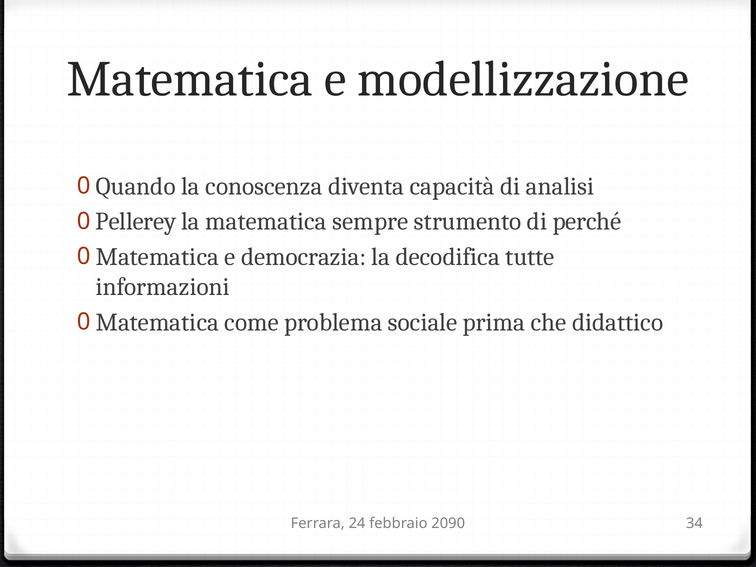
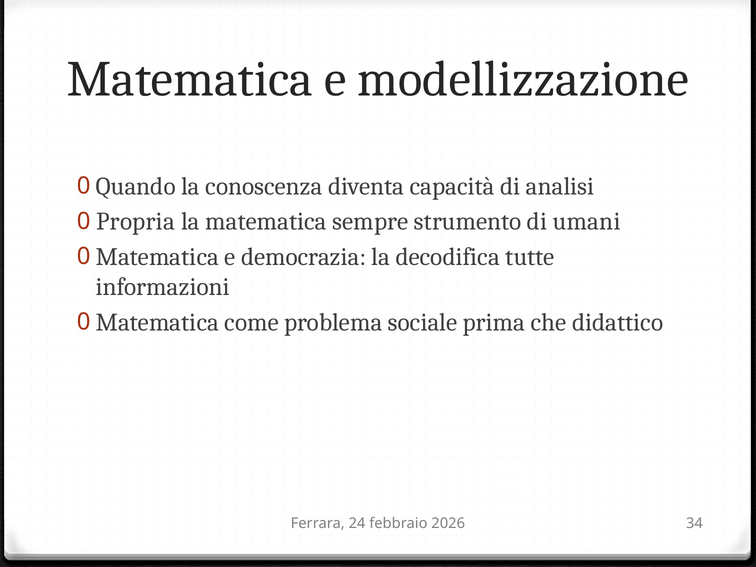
Pellerey: Pellerey -> Propria (136, 222)
perché: perché -> umani (587, 222)
2090: 2090 -> 2026 (448, 523)
